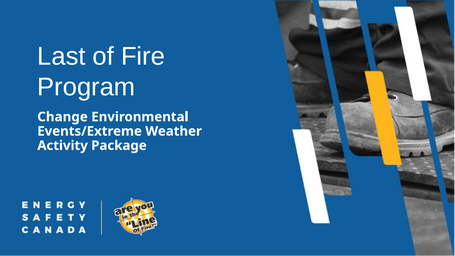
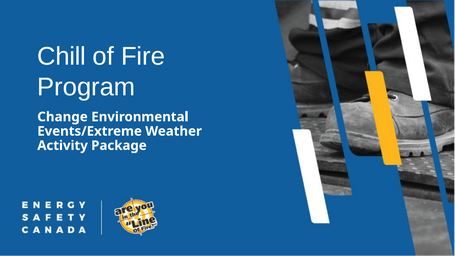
Last: Last -> Chill (62, 56)
